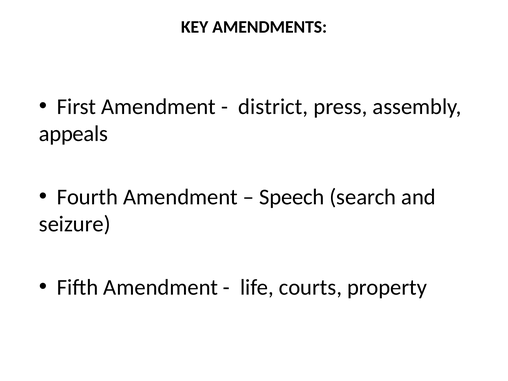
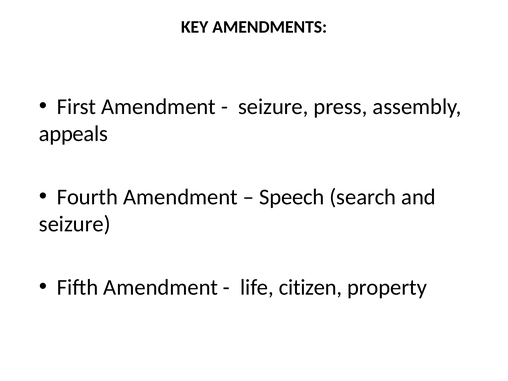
district: district -> seizure (273, 107)
courts: courts -> citizen (310, 287)
